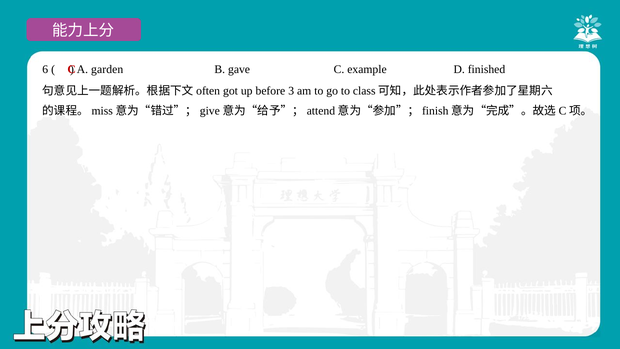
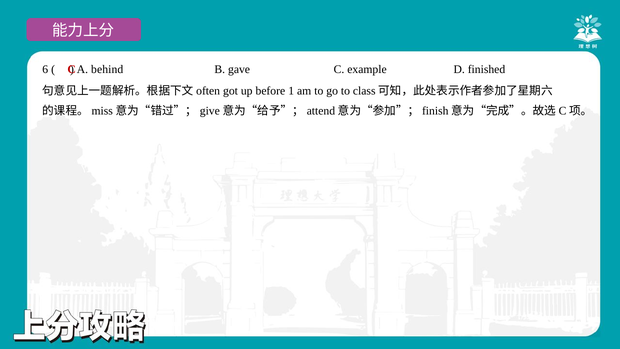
garden: garden -> behind (107, 69)
3: 3 -> 1 (291, 91)
